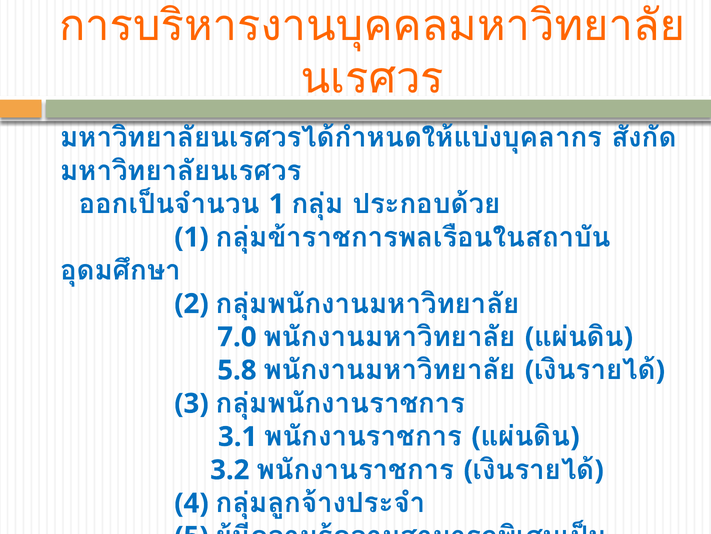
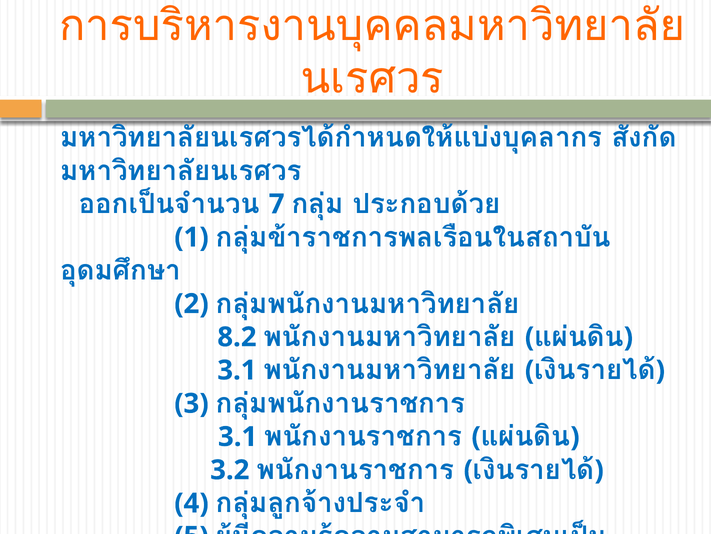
1: 1 -> 7 (277, 204)
7.0: 7.0 -> 8.2 (237, 337)
5.8: 5.8 -> 3.1 (237, 370)
